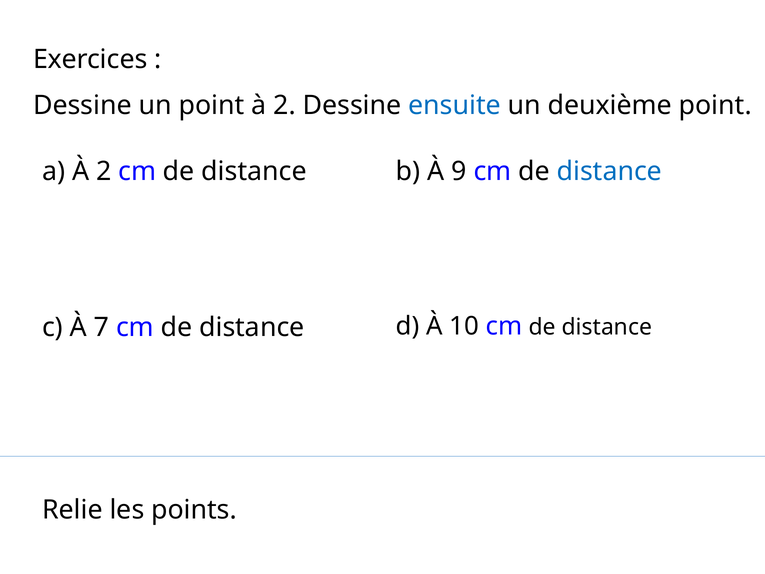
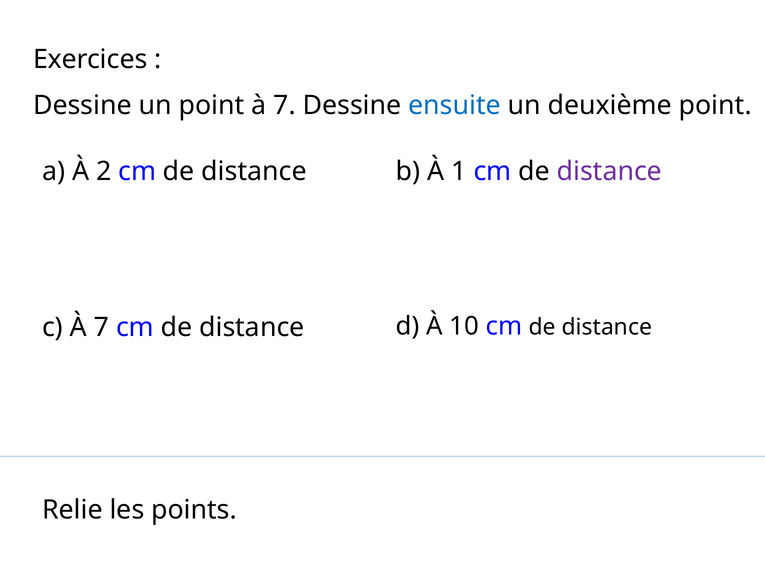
point à 2: 2 -> 7 (284, 106)
9: 9 -> 1 (459, 171)
distance colour: blue -> purple (609, 171)
